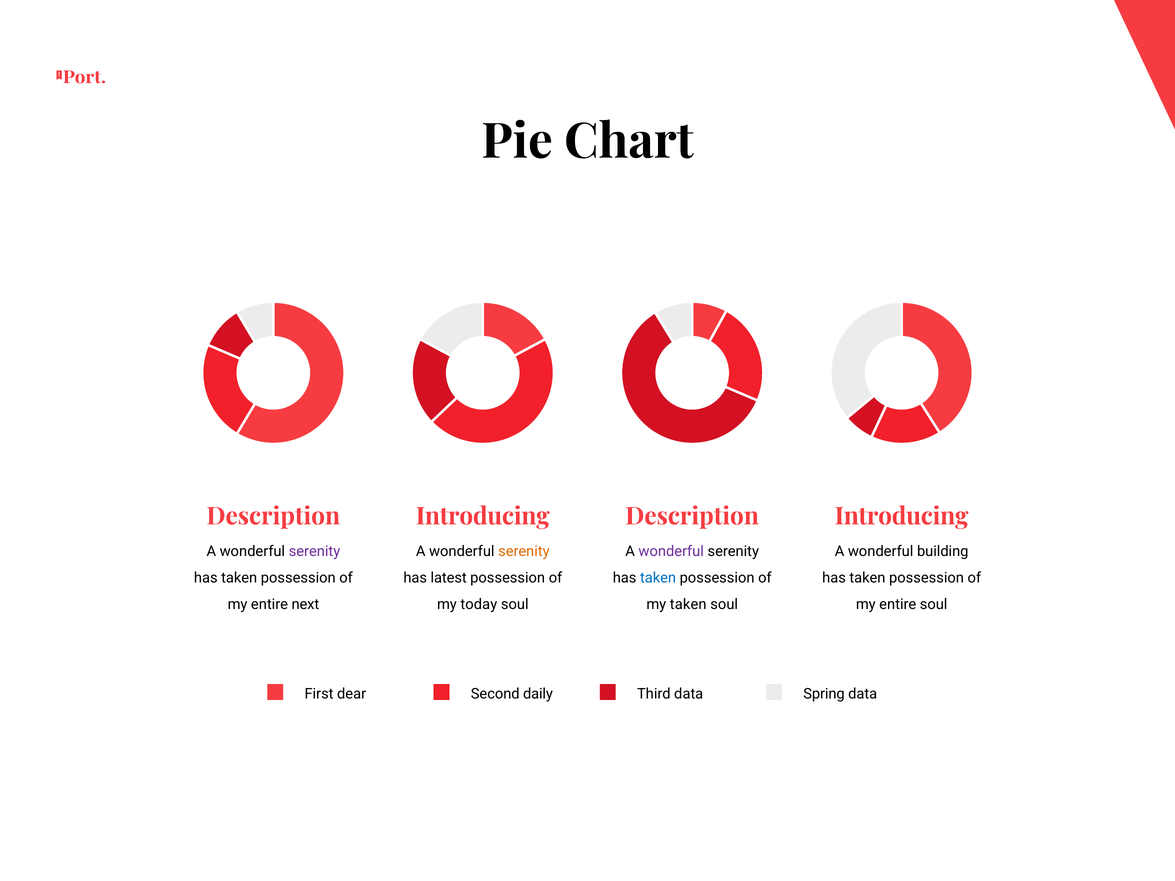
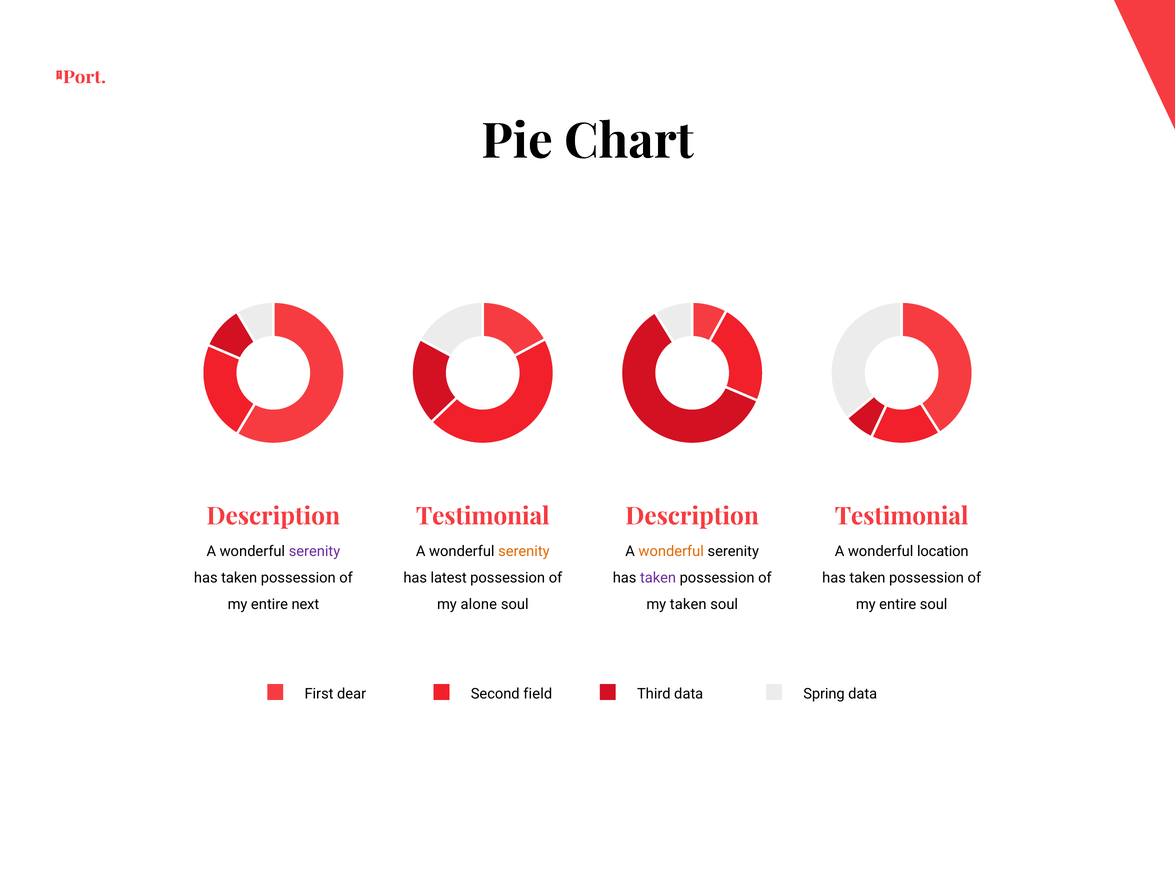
Introducing: Introducing -> Testimonial (483, 516)
Introducing: Introducing -> Testimonial (902, 516)
wonderful colour: purple -> orange (671, 552)
building: building -> location (943, 552)
taken colour: blue -> purple (658, 578)
today: today -> alone (479, 605)
daily: daily -> field (538, 694)
